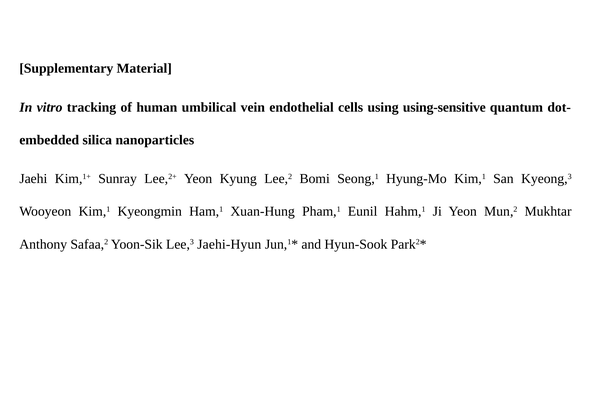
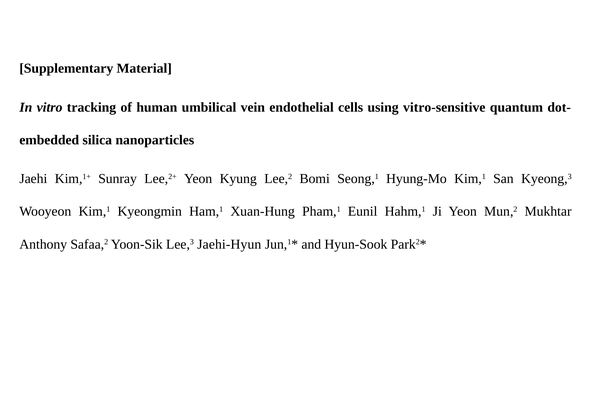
using-sensitive: using-sensitive -> vitro-sensitive (444, 107)
